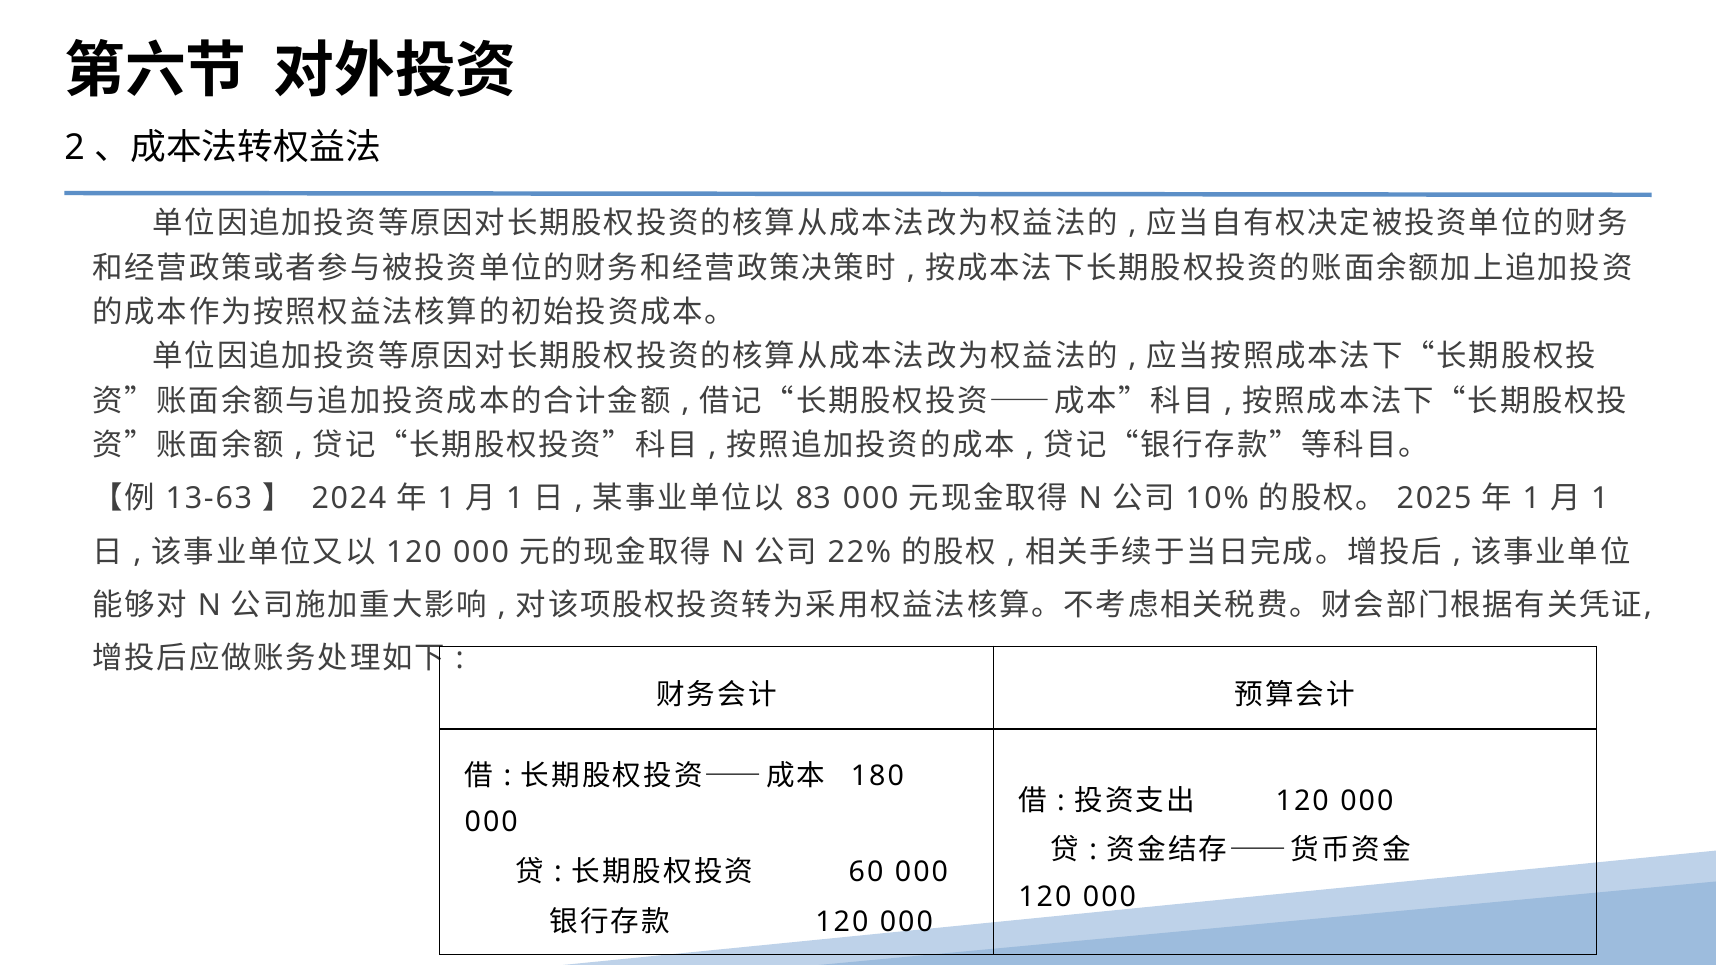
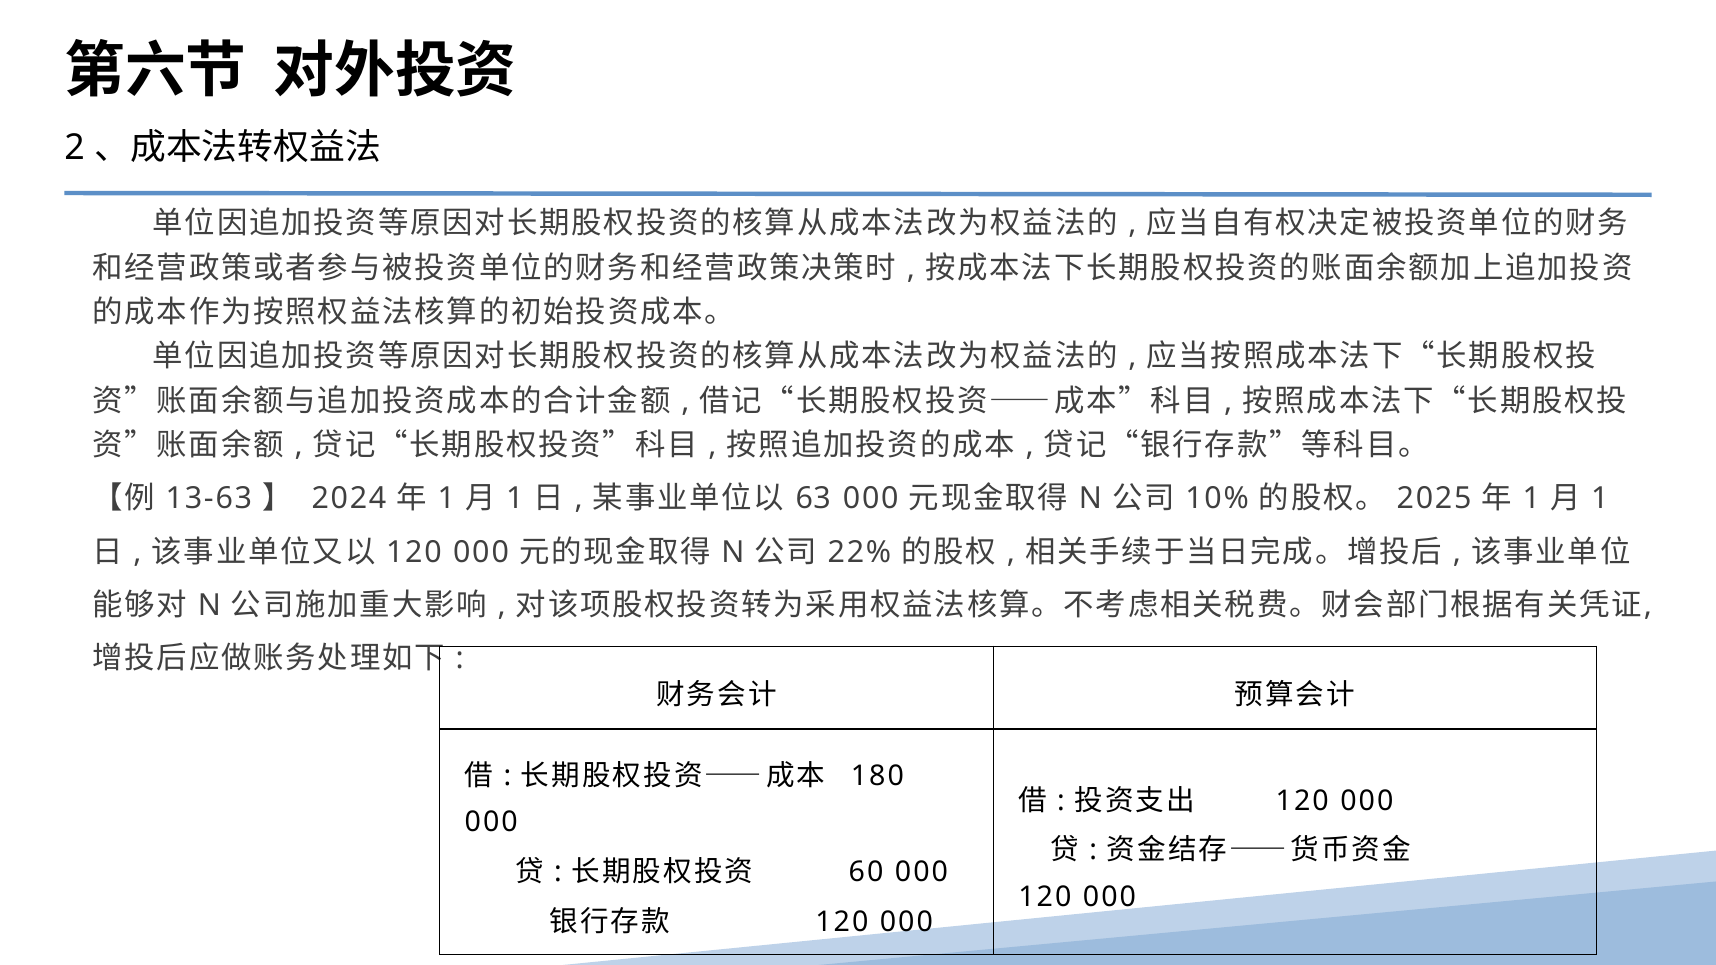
83: 83 -> 63 (813, 499)
